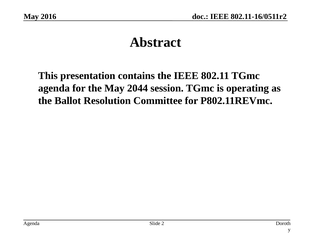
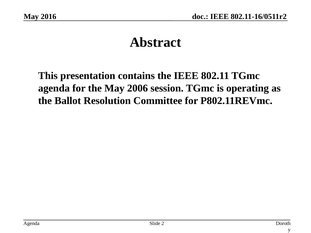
2044: 2044 -> 2006 (138, 88)
